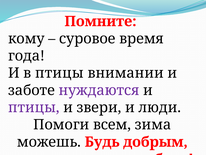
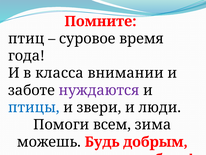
кому: кому -> птиц (26, 39)
в птицы: птицы -> класса (59, 73)
птицы colour: purple -> blue (34, 107)
